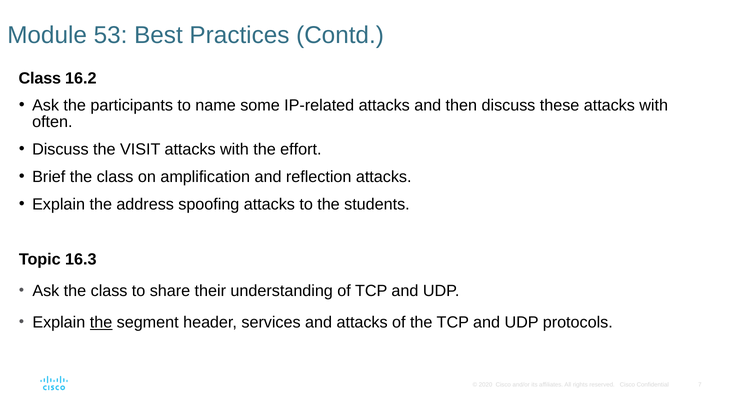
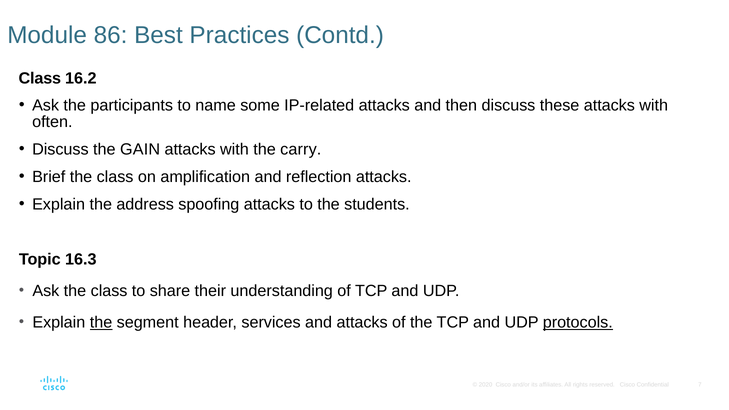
53: 53 -> 86 (111, 35)
VISIT: VISIT -> GAIN (140, 149)
effort: effort -> carry (301, 149)
protocols underline: none -> present (578, 323)
